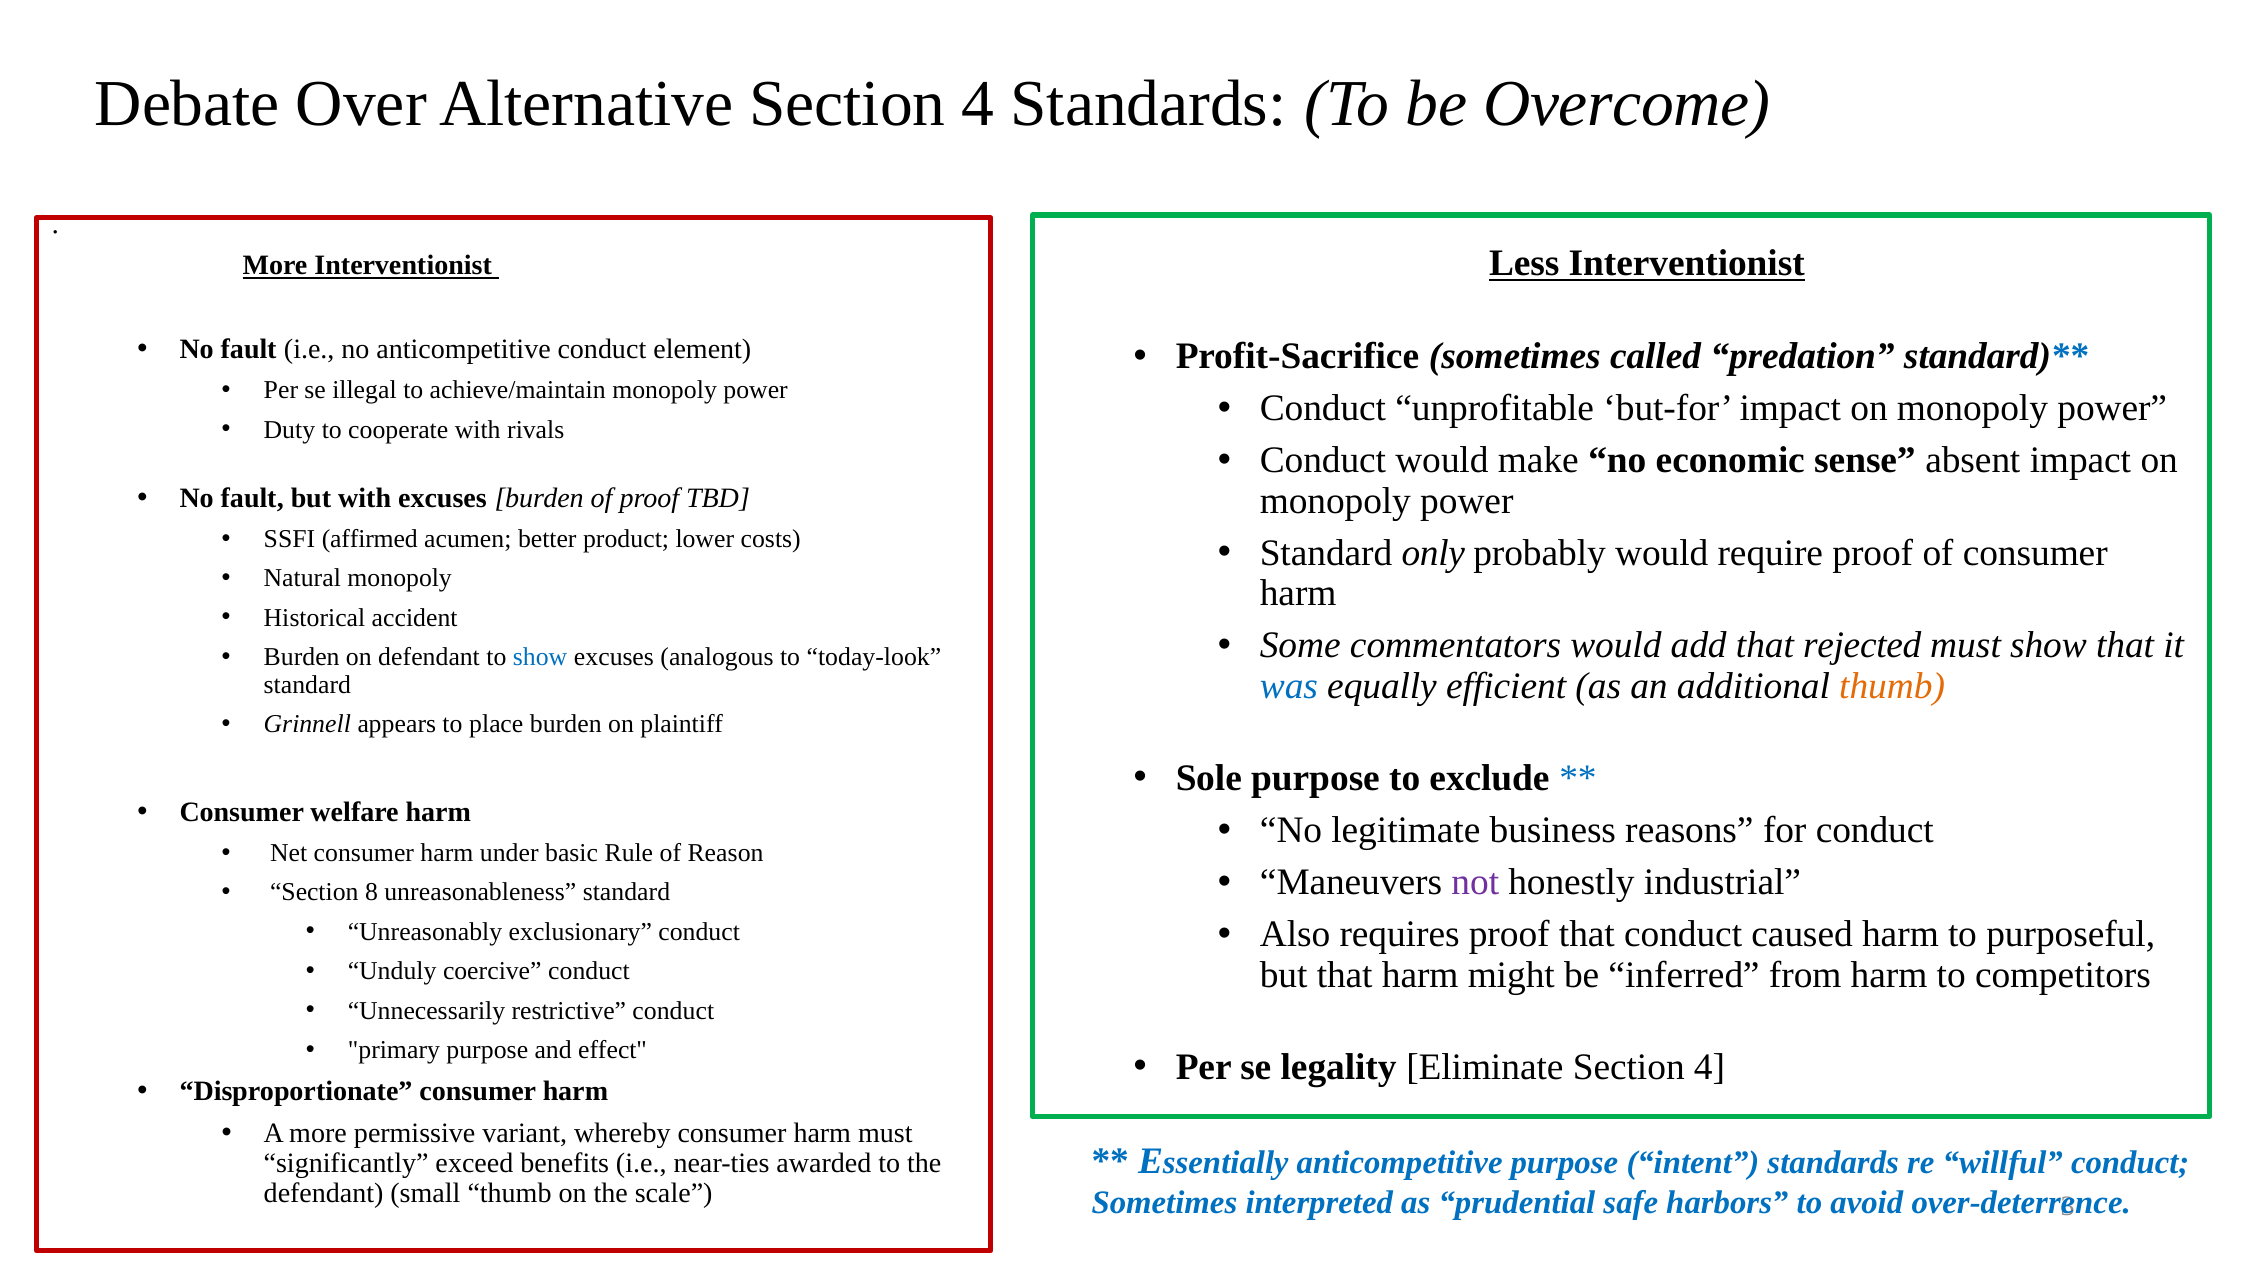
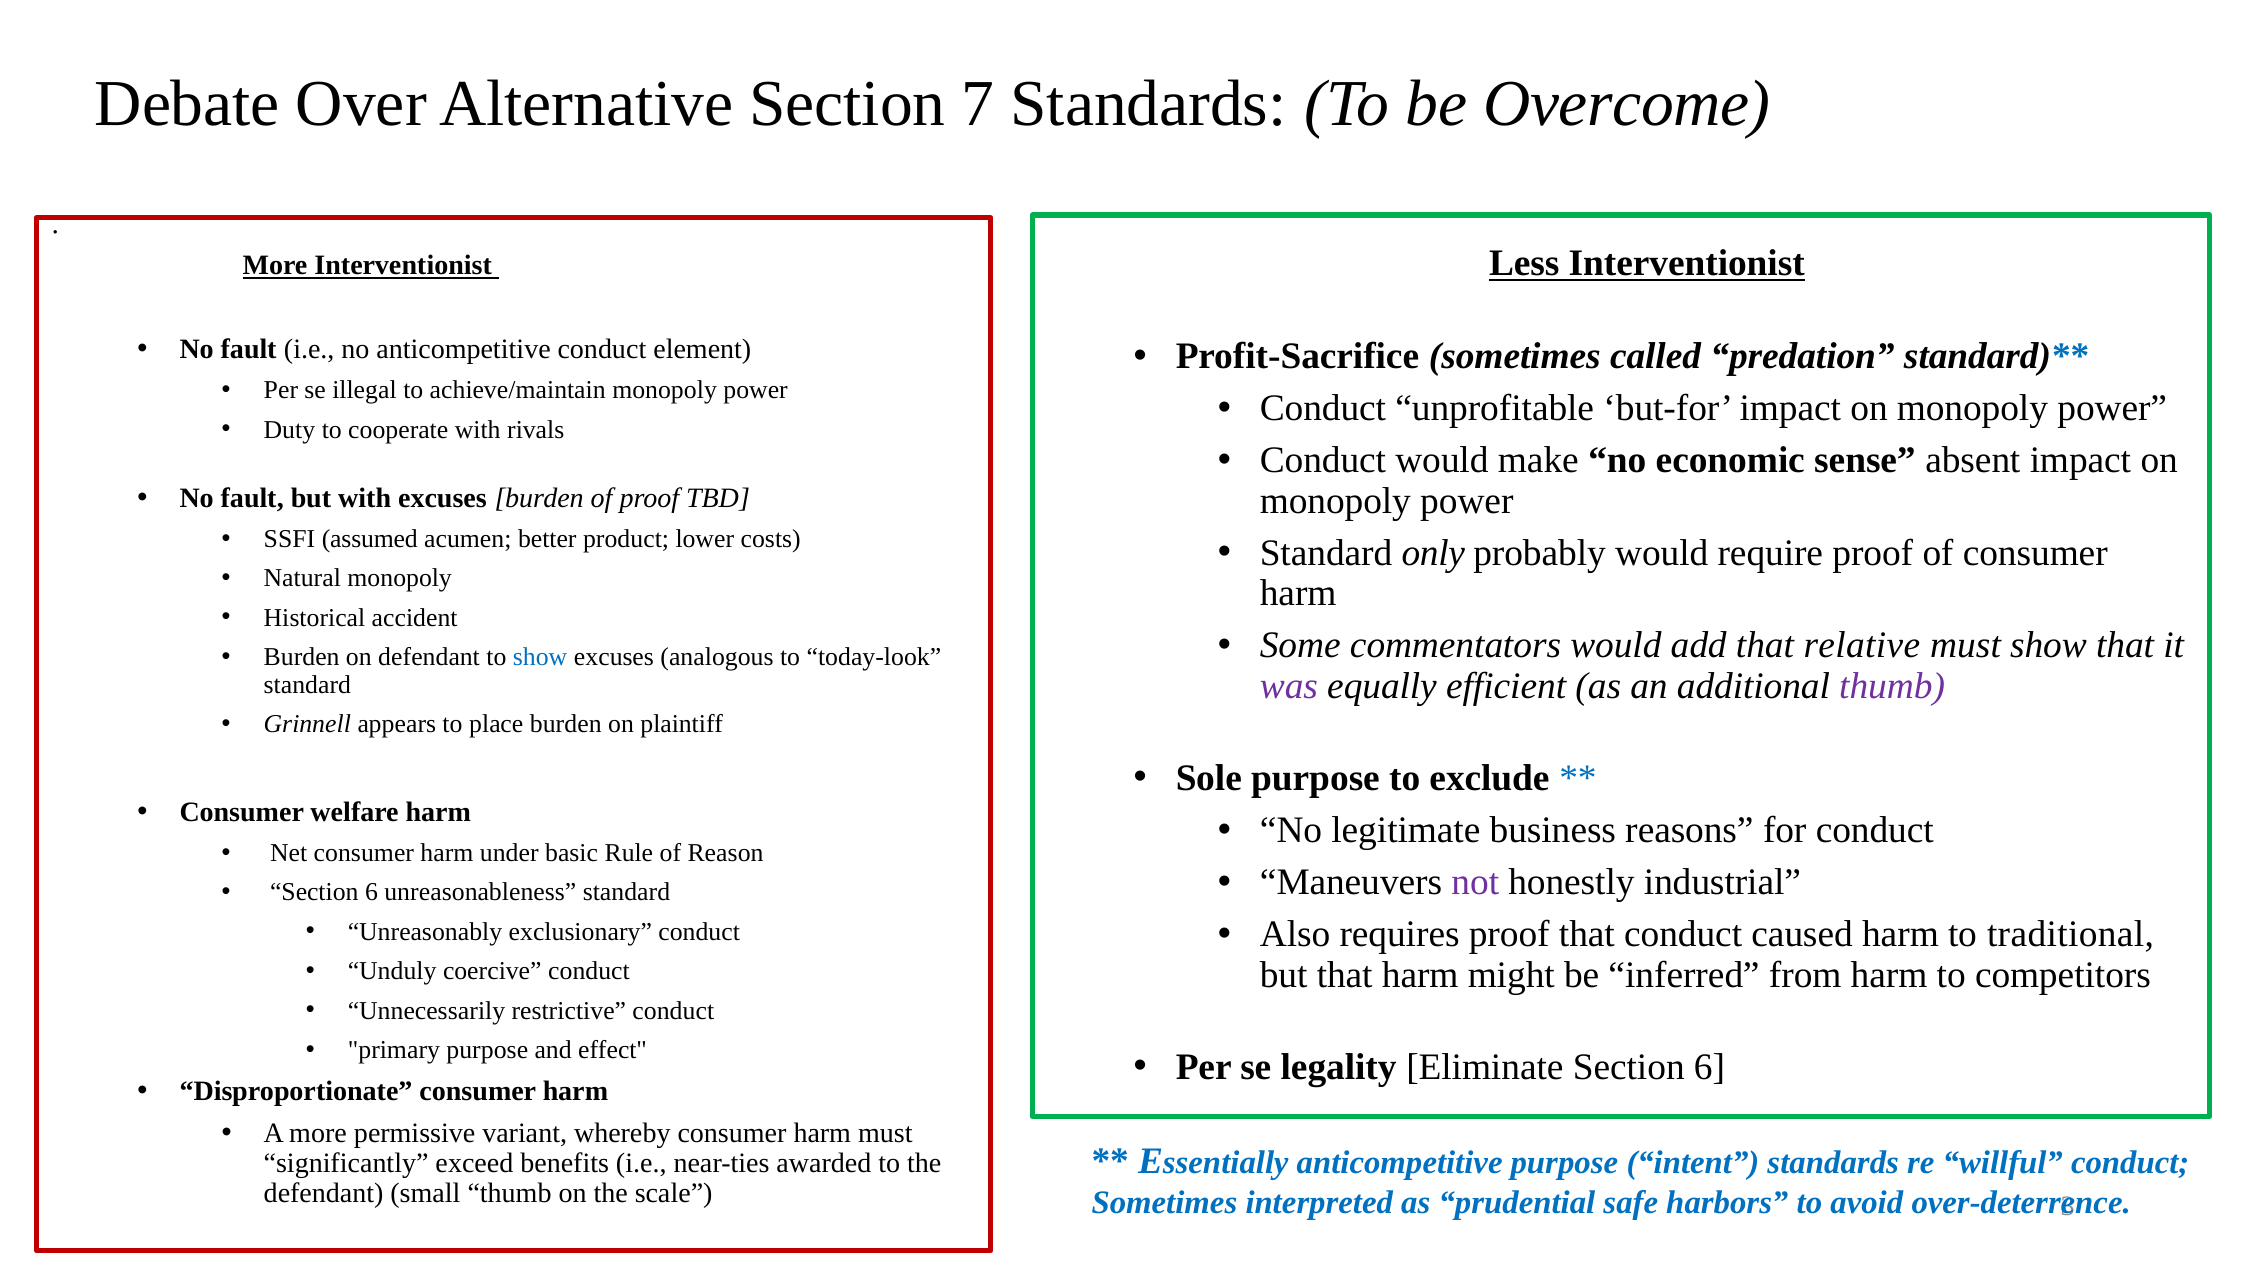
Alternative Section 4: 4 -> 7 (978, 104)
affirmed: affirmed -> assumed (370, 539)
rejected: rejected -> relative (1862, 646)
was colour: blue -> purple (1289, 686)
thumb colour: orange -> purple (1892, 686)
8: 8 -> 6 (371, 893)
purposeful: purposeful -> traditional (2070, 935)
Eliminate Section 4: 4 -> 6 (1709, 1067)
